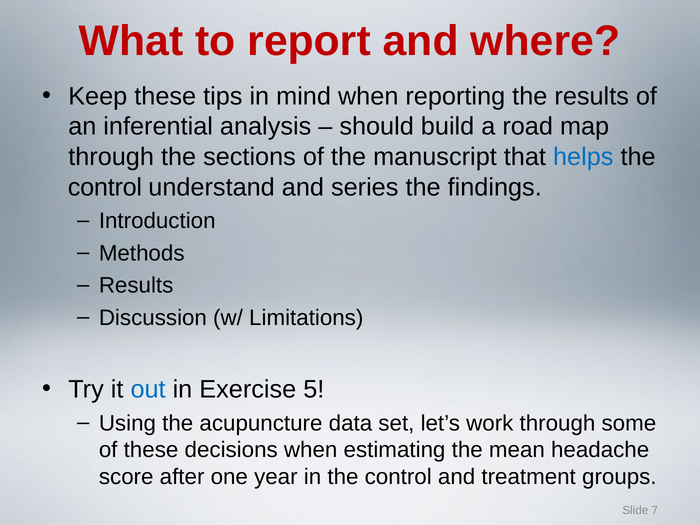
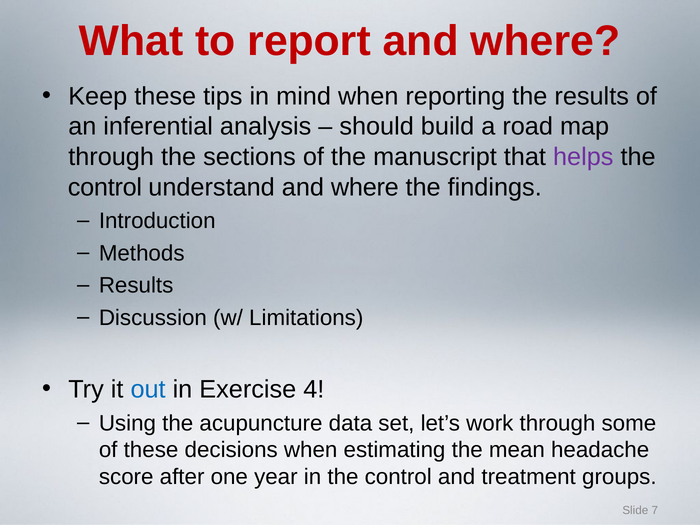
helps colour: blue -> purple (583, 157)
understand and series: series -> where (365, 187)
5: 5 -> 4 (314, 389)
